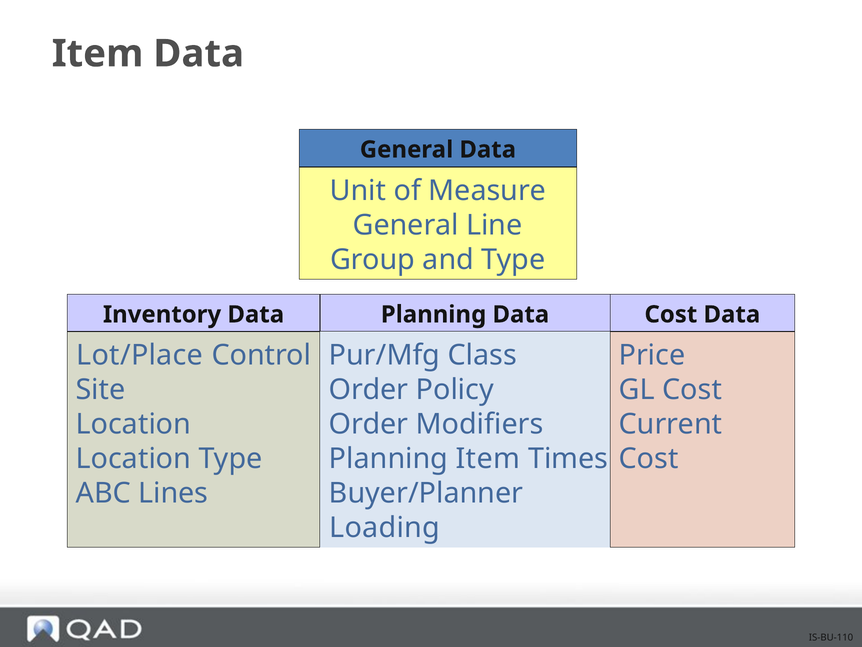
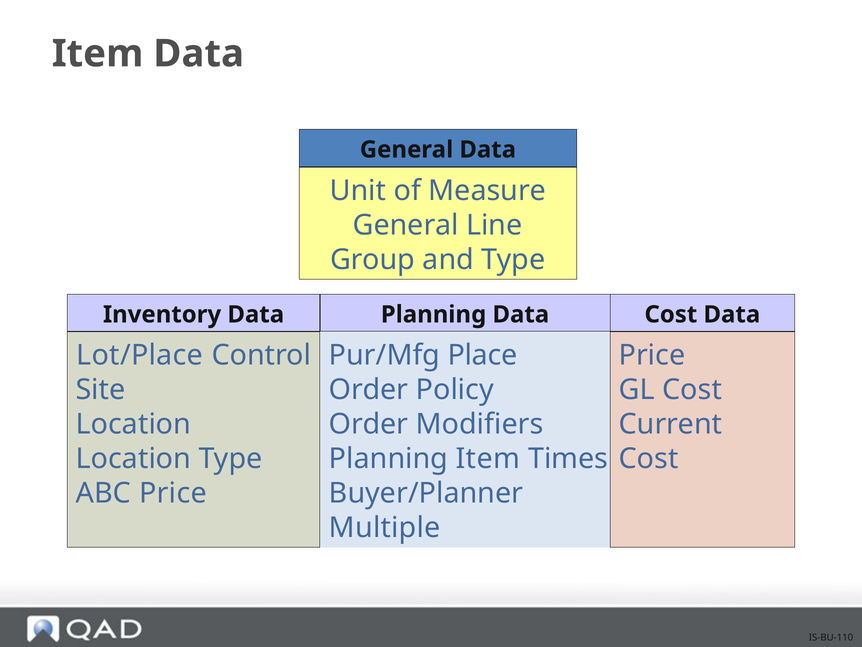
Class: Class -> Place (482, 355)
ABC Lines: Lines -> Price (173, 493)
Loading: Loading -> Multiple (385, 527)
